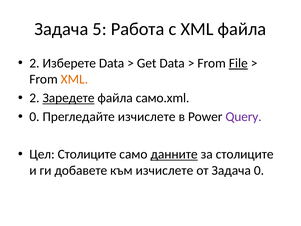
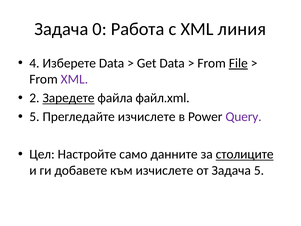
5: 5 -> 0 (100, 29)
XML файла: файла -> линия (242, 29)
2: 2 -> 4 (34, 63)
XML colour: orange -> purple (74, 79)
само.xml: само.xml -> файл.xml (163, 98)
0: 0 -> 5 (34, 117)
Цел Столиците: Столиците -> Настройте (87, 154)
данните underline: present -> none (174, 154)
столиците underline: none -> present (245, 154)
Задача 0: 0 -> 5 (259, 170)
